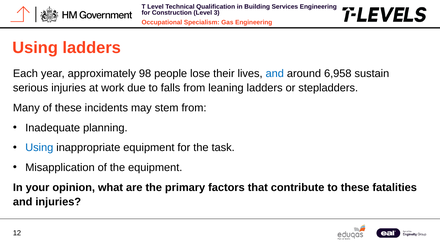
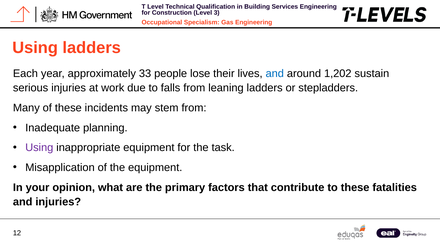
98: 98 -> 33 (145, 73)
6,958: 6,958 -> 1,202 (338, 73)
Using colour: blue -> purple (39, 148)
